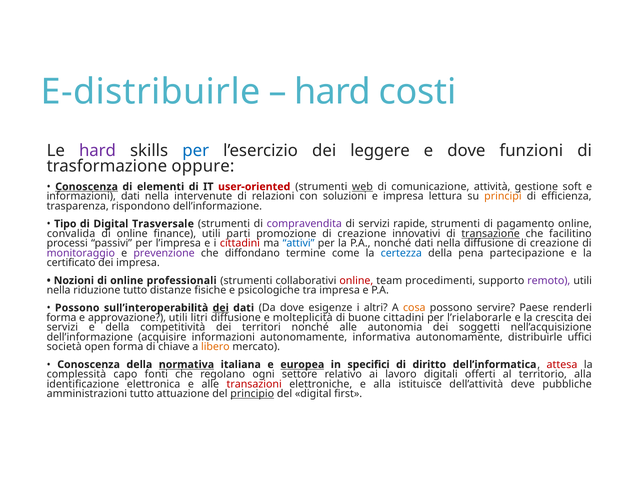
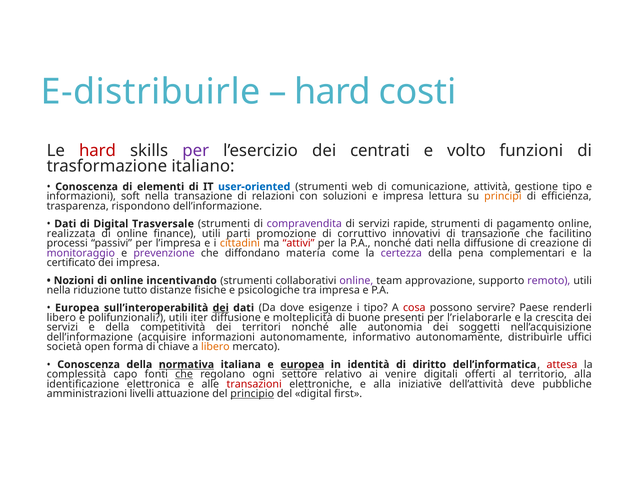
hard colour: purple -> red (97, 151)
per colour: blue -> purple (196, 151)
leggere: leggere -> centrati (380, 151)
e dove: dove -> volto (466, 151)
oppure: oppure -> italiano (203, 166)
Conoscenza underline: present -> none (87, 187)
user-oriented colour: red -> blue (254, 187)
web underline: present -> none (362, 187)
gestione soft: soft -> tipo (572, 187)
informazioni dati: dati -> soft (130, 197)
nella intervenute: intervenute -> transazione (203, 197)
Tipo: Tipo -> Dati (65, 224)
convalida: convalida -> realizzata (71, 234)
promozione di creazione: creazione -> corruttivo (362, 234)
transazione underline: present -> none (491, 234)
cittadini colour: red -> orange (240, 244)
attivi colour: blue -> red (299, 244)
termine: termine -> materia (306, 253)
certezza colour: blue -> purple (401, 253)
partecipazione: partecipazione -> complementari (527, 253)
professionali: professionali -> incentivando (182, 281)
online colour: red -> purple (356, 281)
procedimenti: procedimenti -> approvazione (440, 281)
Possono: Possono -> Europea (77, 308)
i altri: altri -> tipo (376, 308)
cosa colour: orange -> red (414, 308)
forma: forma -> libero (61, 318)
approvazione: approvazione -> polifunzionali (127, 318)
litri: litri -> iter (199, 318)
buone cittadini: cittadini -> presenti (404, 318)
informativa: informativa -> informativo (382, 337)
specifici: specifici -> identità (368, 365)
che underline: none -> present (184, 374)
lavoro: lavoro -> venire (401, 374)
istituisce: istituisce -> iniziative (420, 384)
amministrazioni tutto: tutto -> livelli (142, 394)
